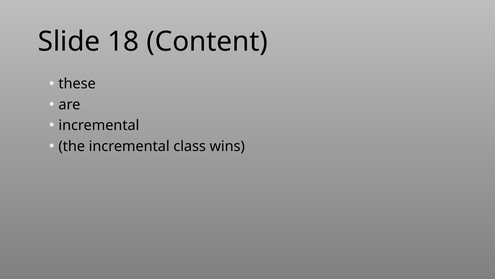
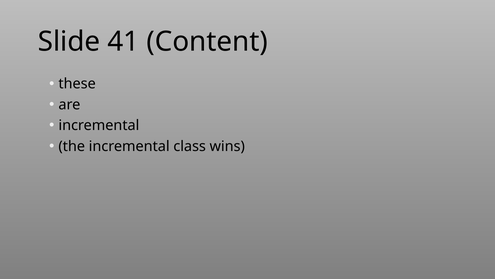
18: 18 -> 41 (123, 42)
